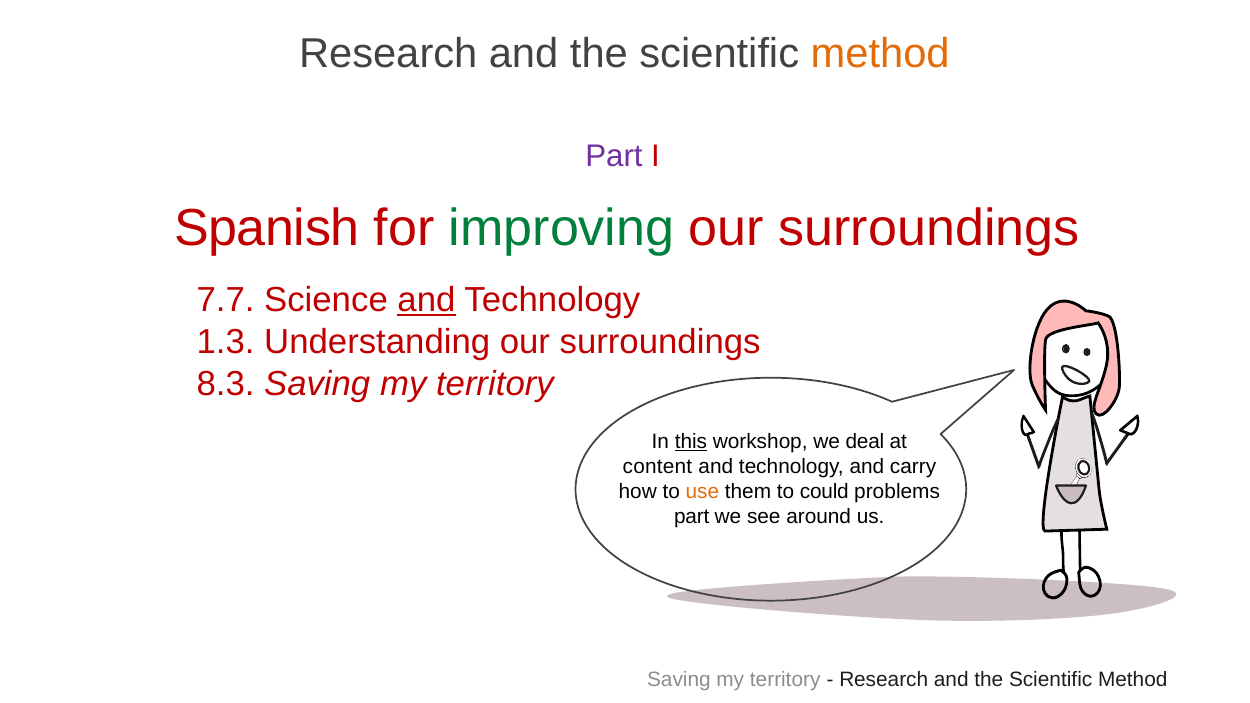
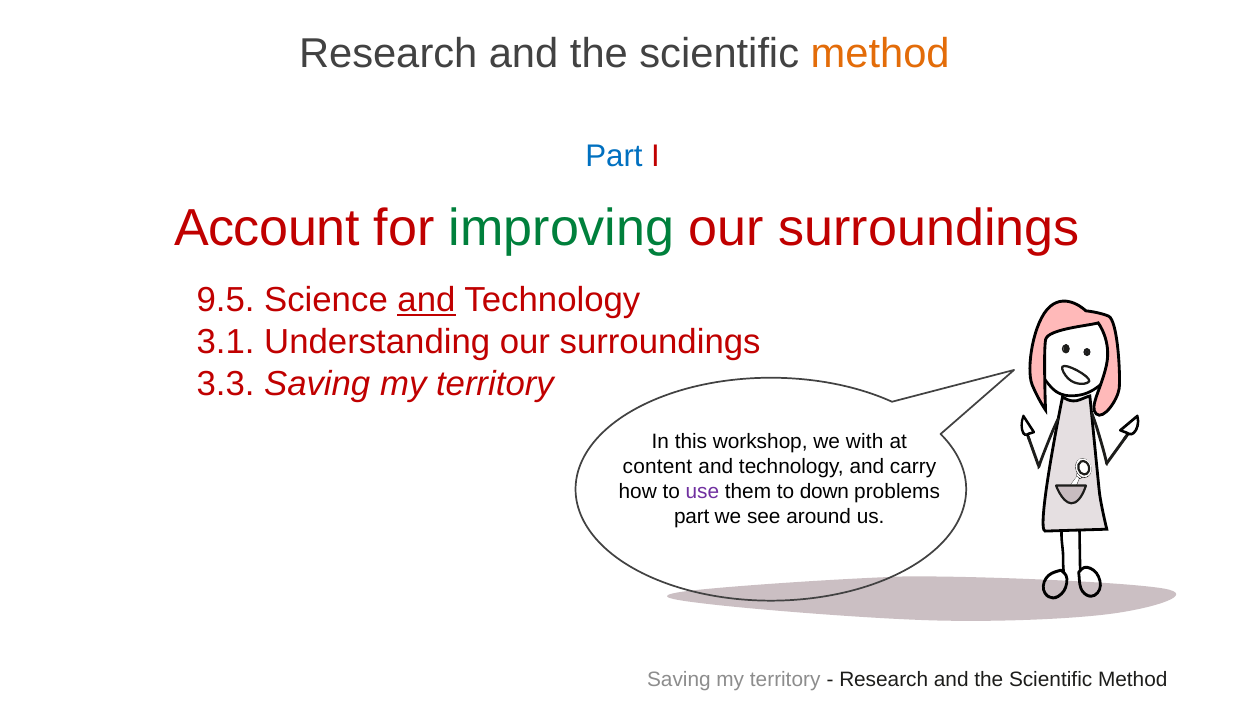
Part colour: purple -> blue (614, 156)
Spanish: Spanish -> Account (267, 229)
7.7: 7.7 -> 9.5 (226, 300)
1.3: 1.3 -> 3.1 (226, 342)
8.3: 8.3 -> 3.3 (226, 384)
this underline: present -> none (691, 441)
deal: deal -> with (865, 441)
use colour: orange -> purple (702, 491)
could: could -> down (824, 491)
